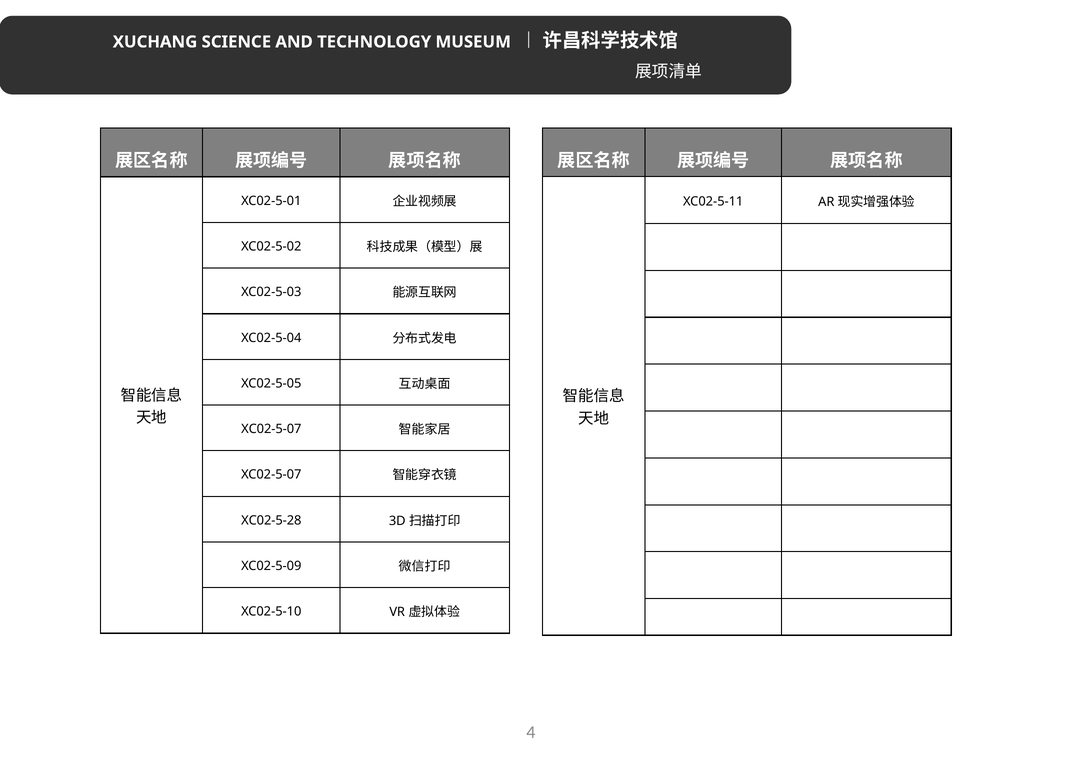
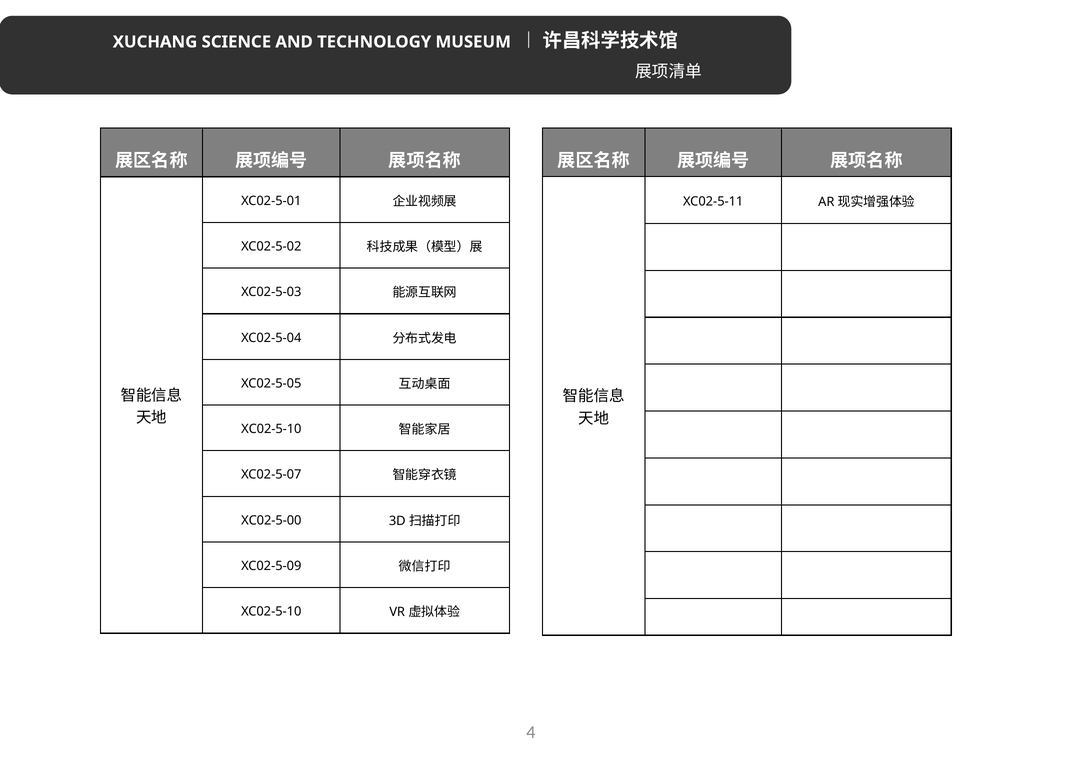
XC02-5-07: XC02-5-07 -> XC02-5-10 (271, 429)
XC02-5-28: XC02-5-28 -> XC02-5-00 (271, 520)
